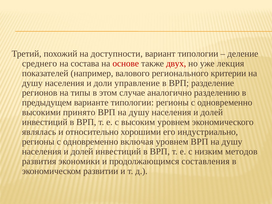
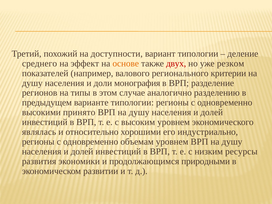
состава: состава -> эффект (85, 63)
основе colour: red -> orange (126, 63)
лекция: лекция -> резком (231, 63)
управление: управление -> монография (137, 83)
включая: включая -> объемам (137, 142)
методов: методов -> ресурсы (241, 152)
составления: составления -> природными (206, 161)
